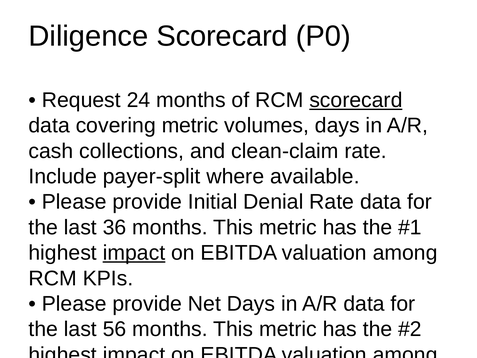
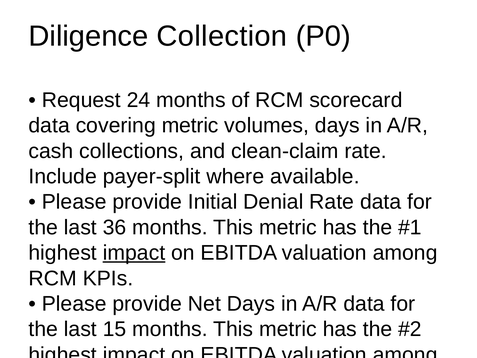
Diligence Scorecard: Scorecard -> Collection (222, 36)
scorecard underline: present -> none (356, 100)
56: 56 -> 15 (115, 329)
